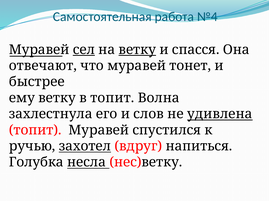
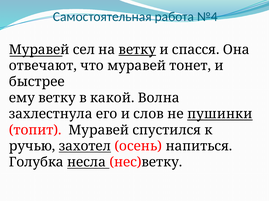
сел underline: present -> none (84, 50)
в топит: топит -> какой (112, 98)
удивлена: удивлена -> пушинки (220, 114)
вдруг: вдруг -> осень (138, 147)
